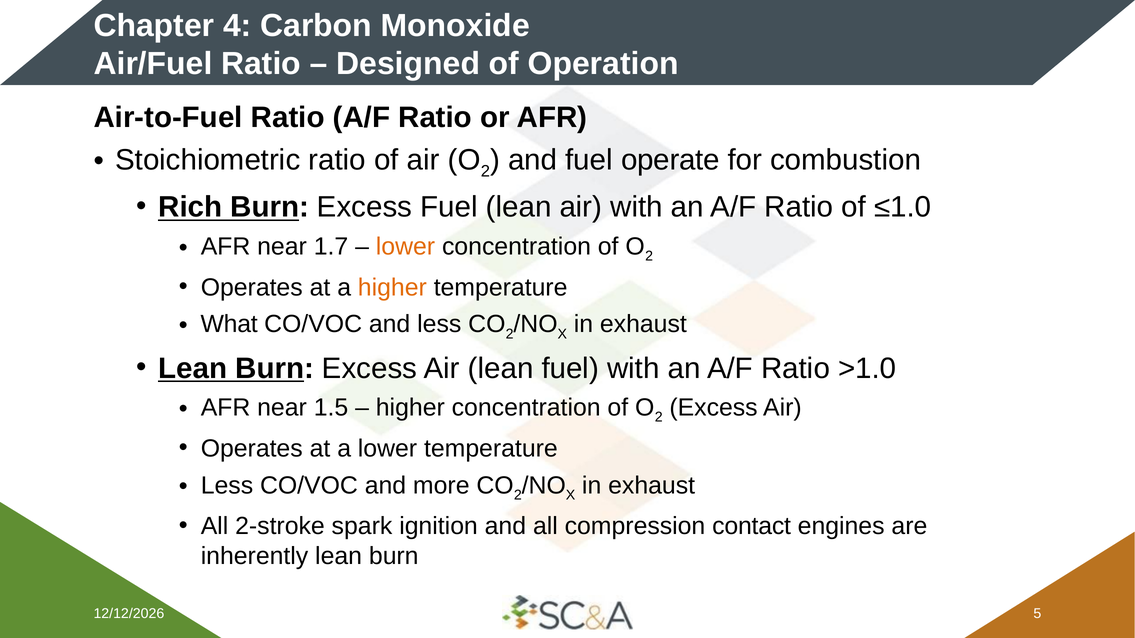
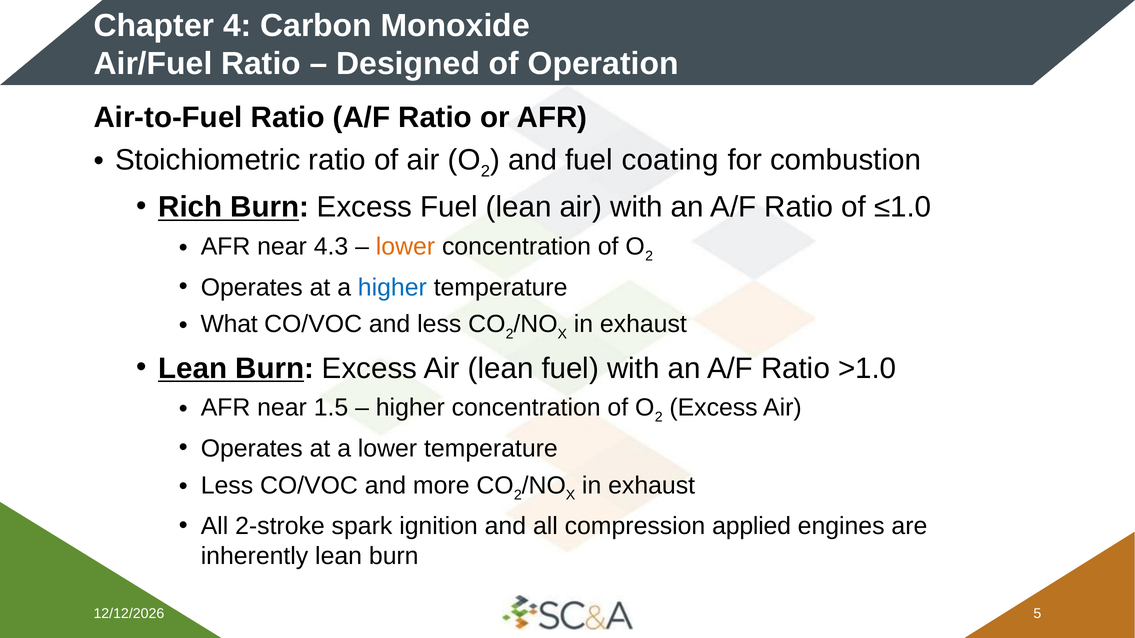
operate: operate -> coating (670, 160)
1.7: 1.7 -> 4.3 (331, 247)
higher colour: orange -> blue (392, 288)
contact: contact -> applied (752, 527)
